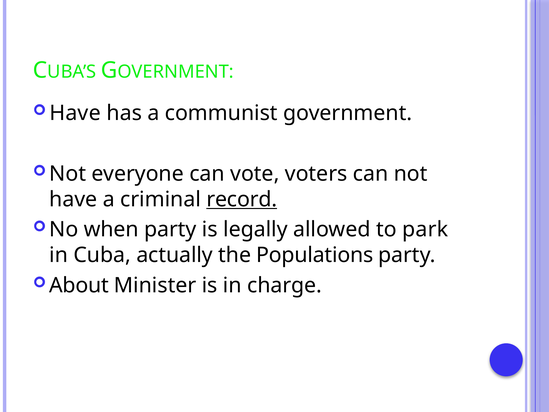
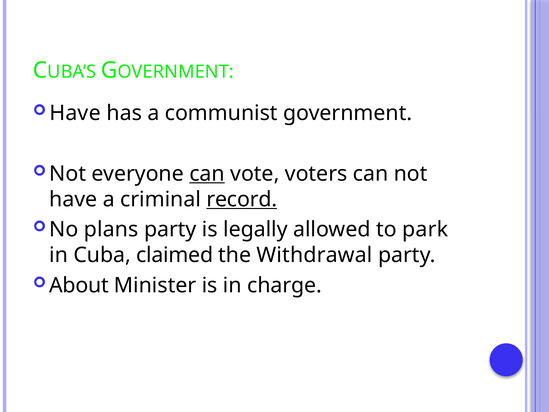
can underline: none -> present (207, 174)
when: when -> plans (111, 229)
actually: actually -> claimed (175, 255)
Populations: Populations -> Withdrawal (315, 255)
